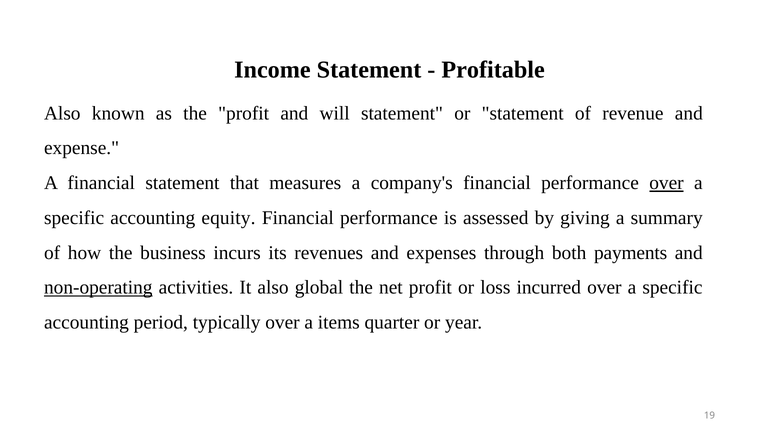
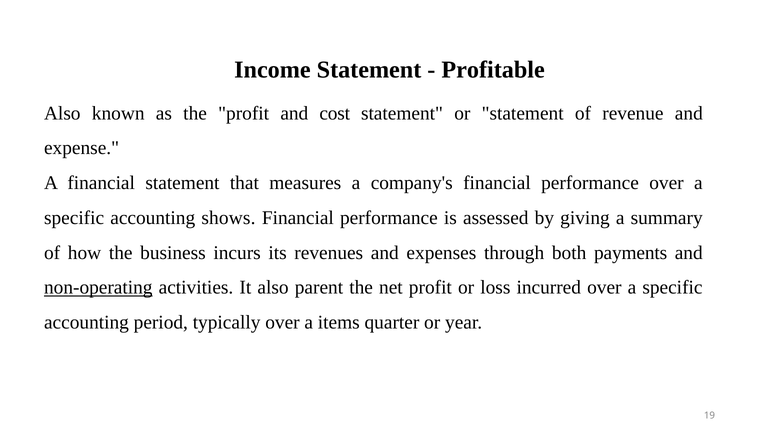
will: will -> cost (335, 113)
over underline: present -> none (666, 183)
equity: equity -> shows (228, 217)
global: global -> parent (319, 287)
